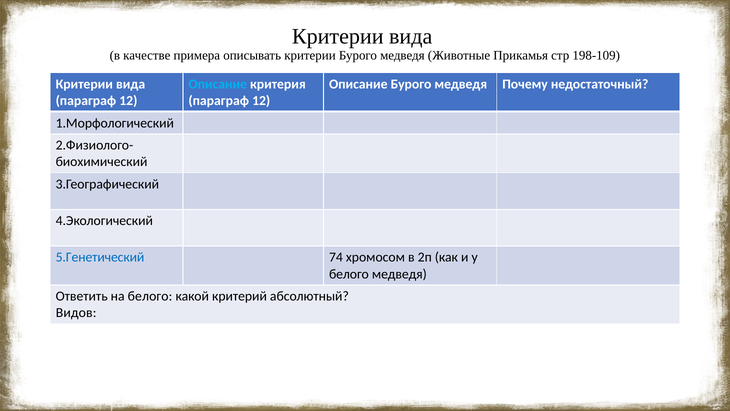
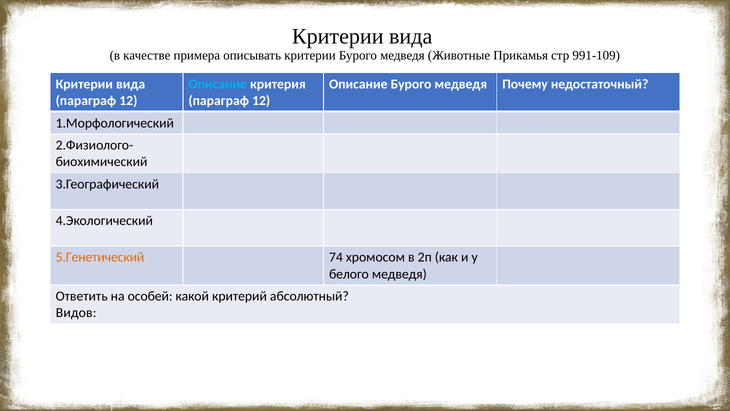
198-109: 198-109 -> 991-109 (596, 55)
5.Генетический colour: blue -> orange (100, 257)
на белого: белого -> особей (150, 296)
